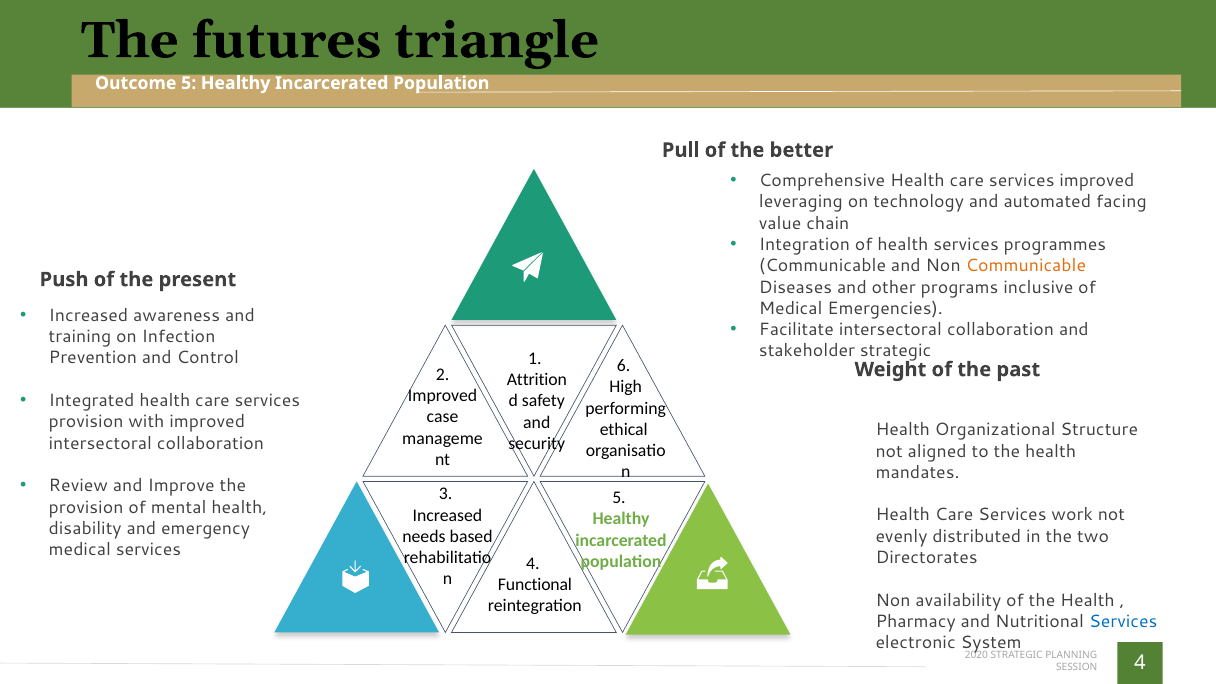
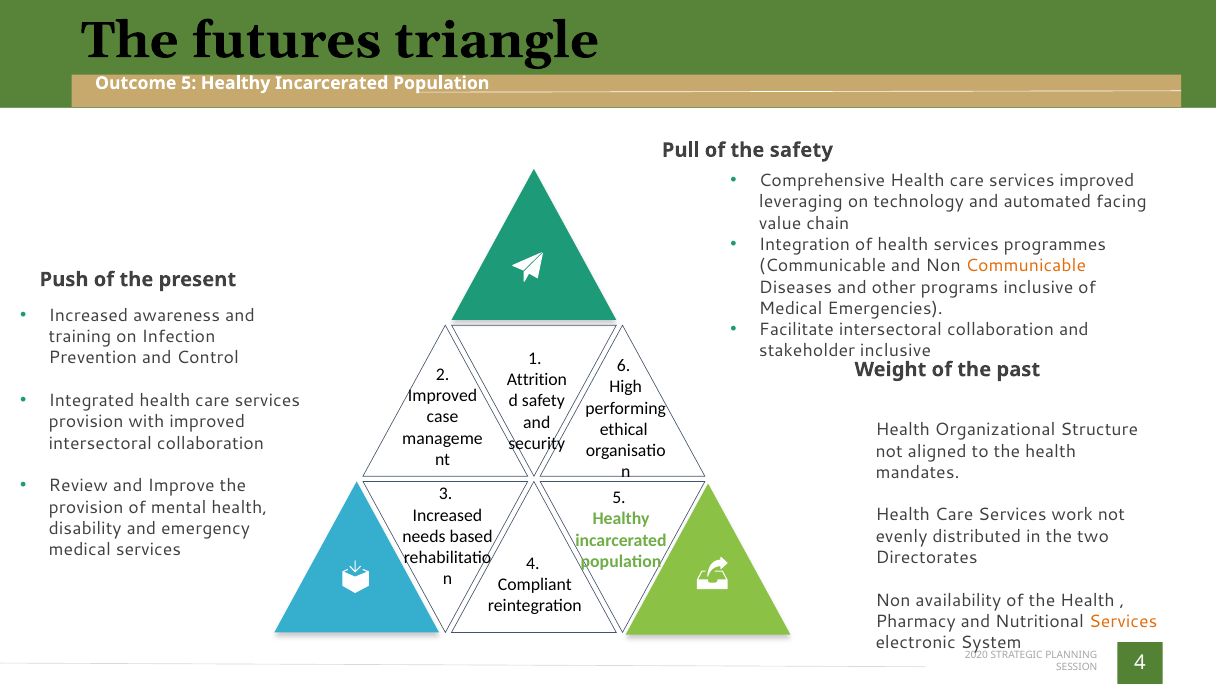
the better: better -> safety (801, 150)
stakeholder strategic: strategic -> inclusive (896, 351)
Functional: Functional -> Compliant (535, 585)
Services colour: blue -> orange (1123, 622)
